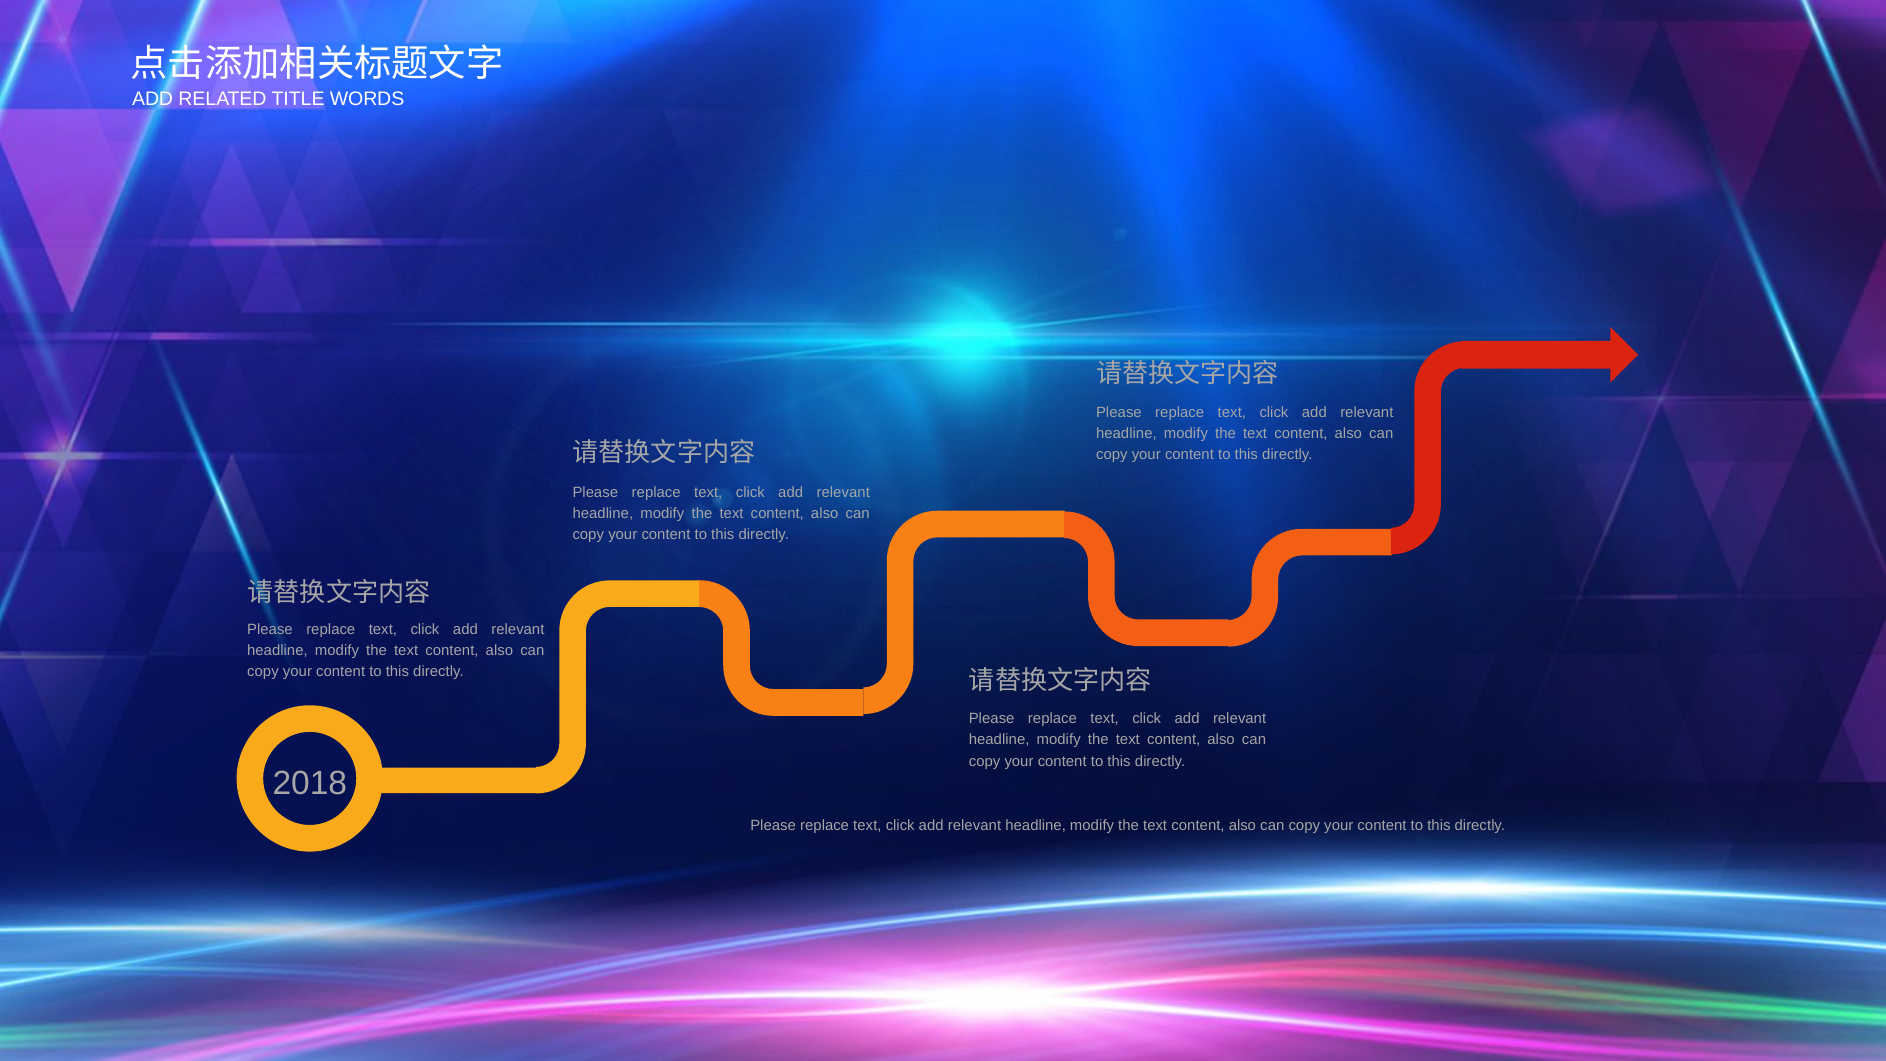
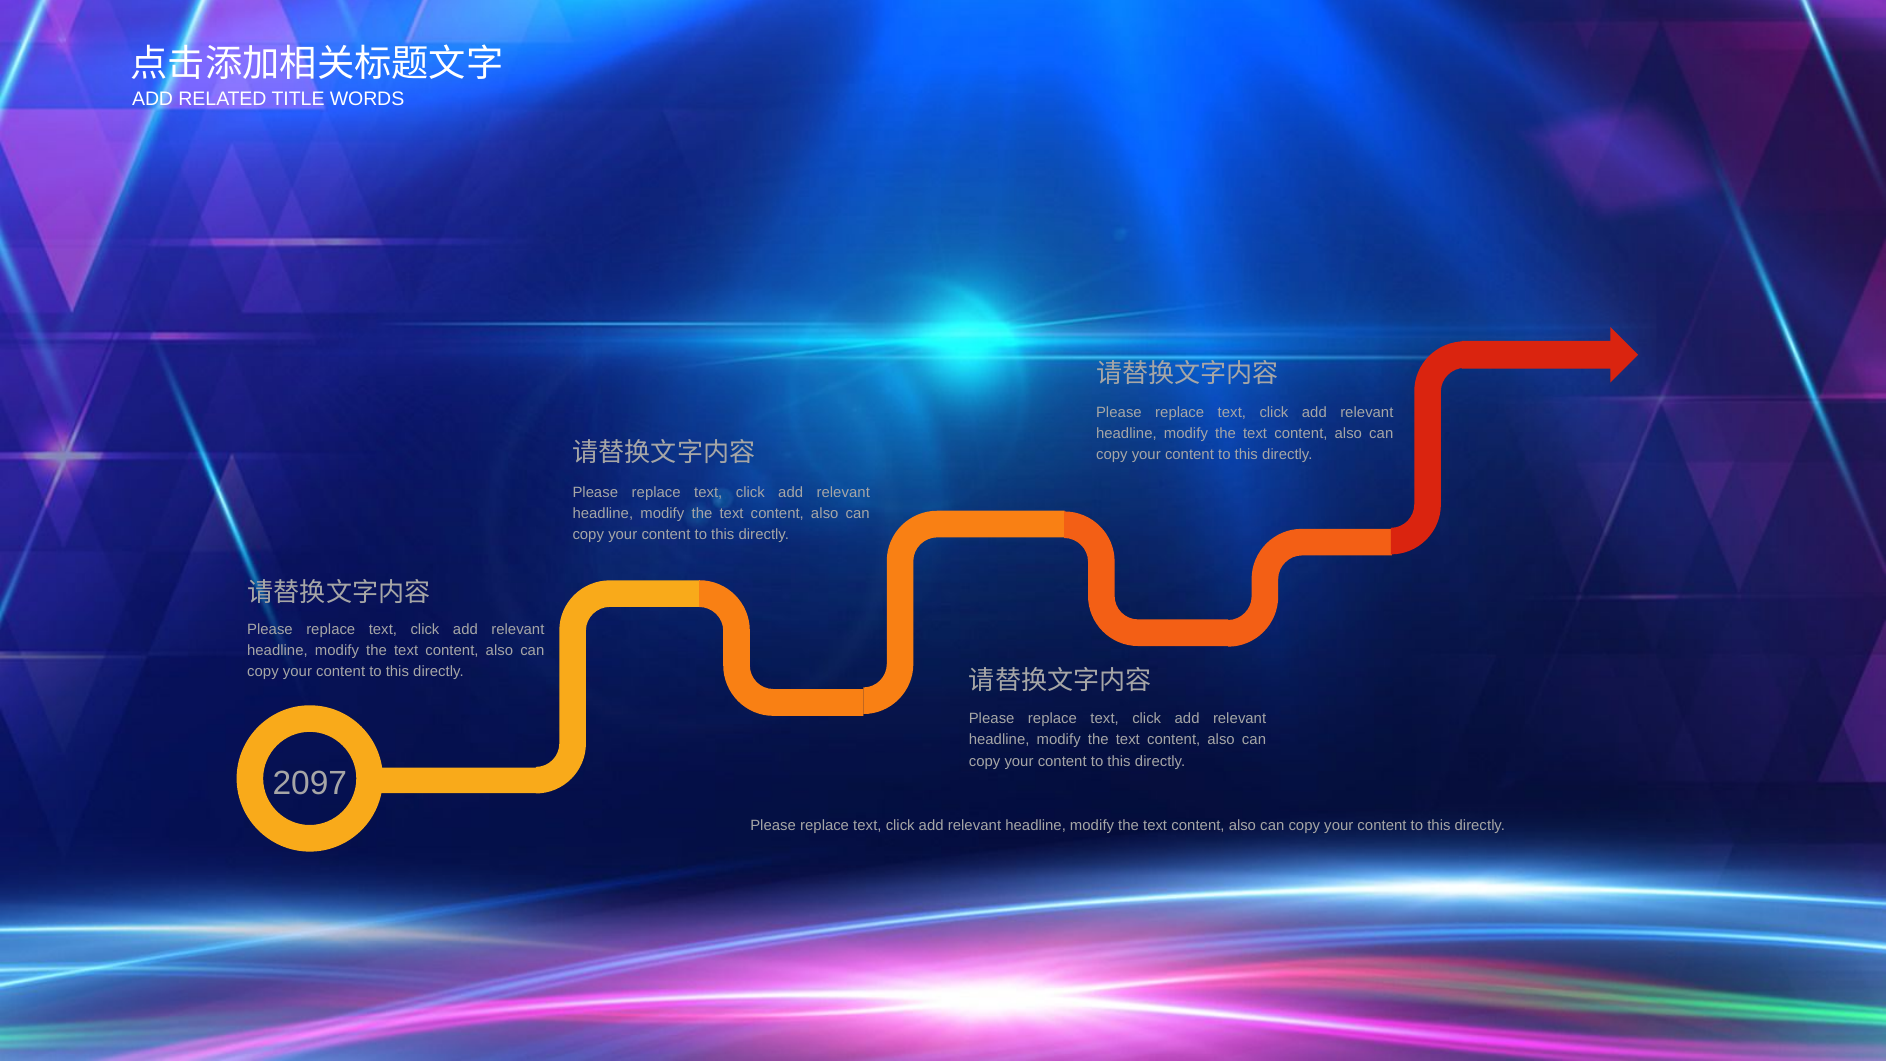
2018: 2018 -> 2097 (310, 783)
